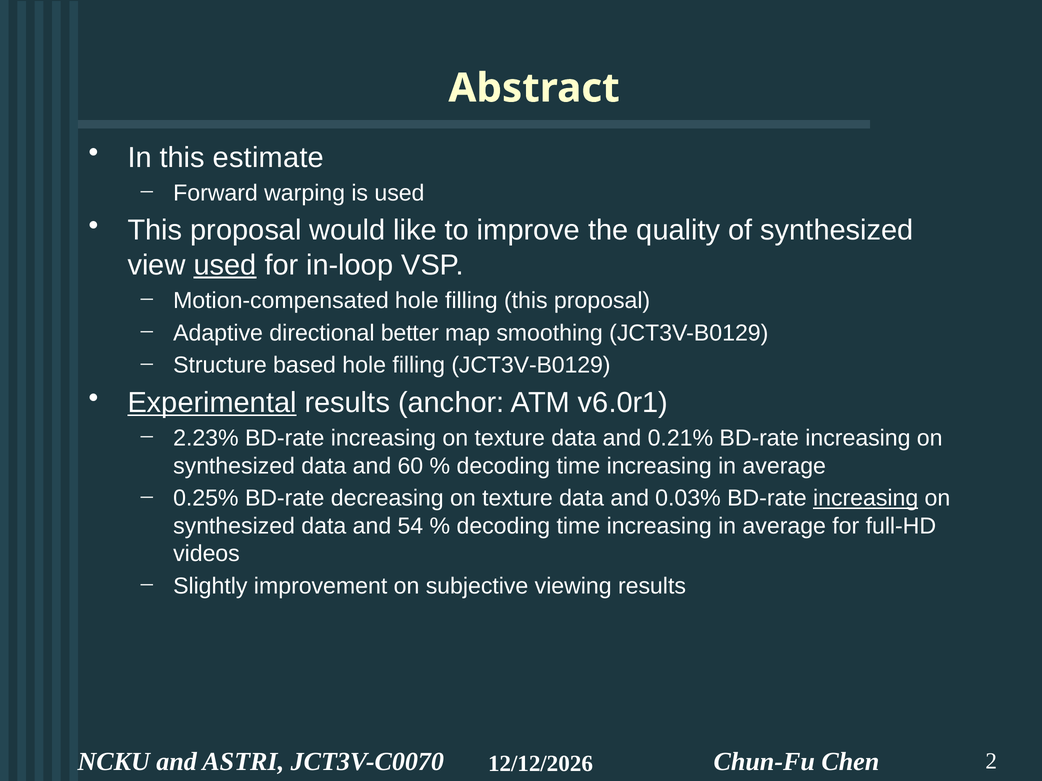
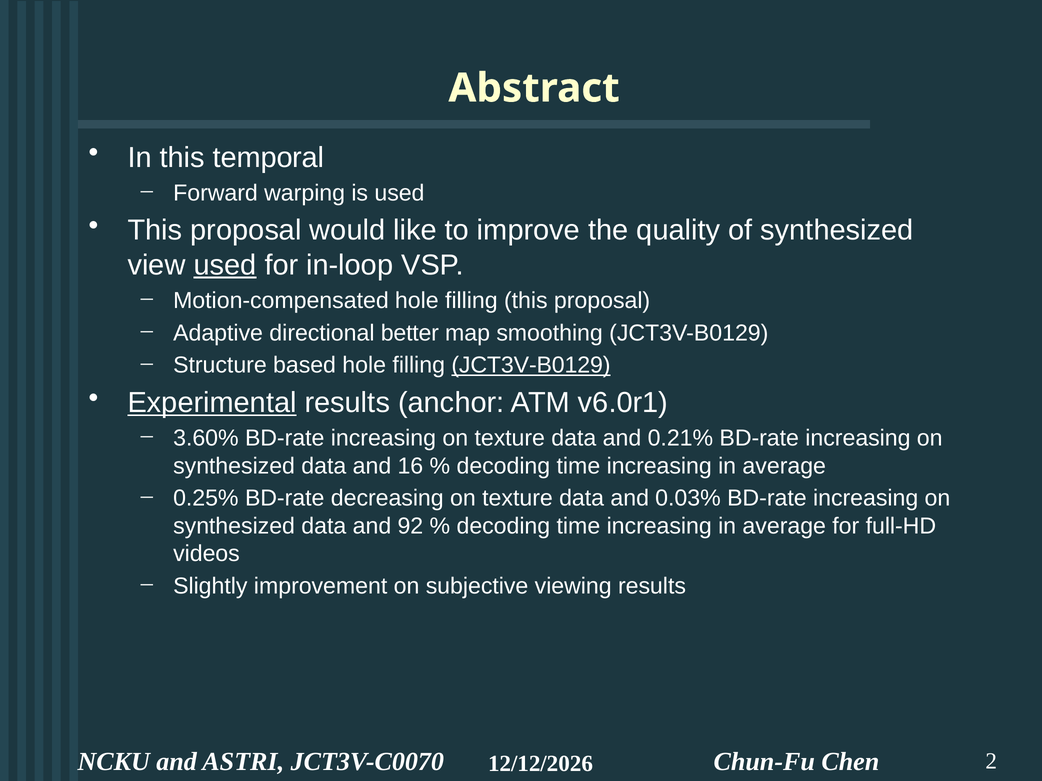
estimate: estimate -> temporal (269, 158)
JCT3V-B0129 underline: none -> present (531, 366)
2.23%: 2.23% -> 3.60% (206, 438)
60: 60 -> 16 (410, 466)
increasing underline: present -> none (866, 499)
54: 54 -> 92 (410, 526)
